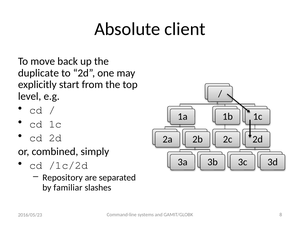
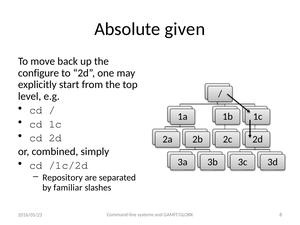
client: client -> given (185, 29)
duplicate: duplicate -> configure (38, 73)
